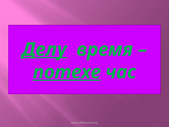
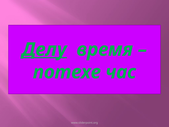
потехе underline: present -> none (67, 72)
